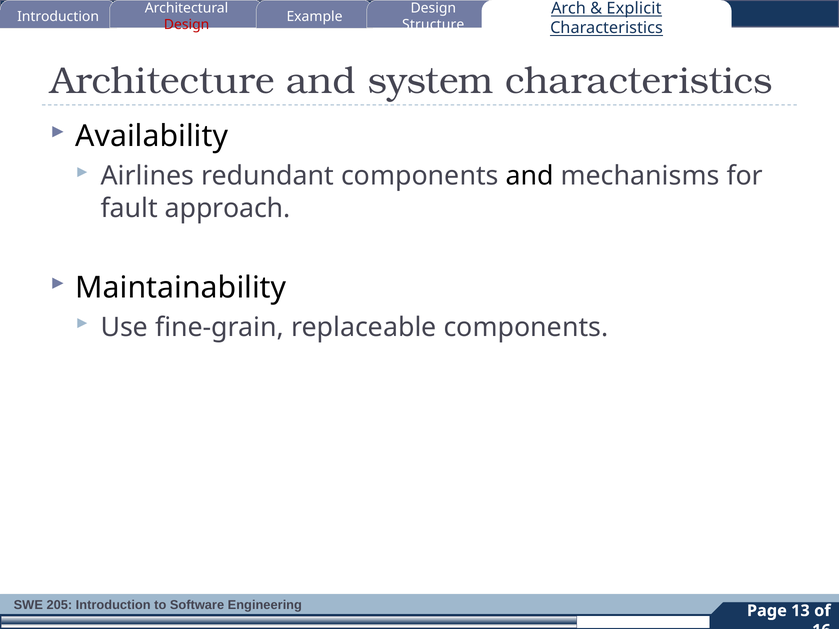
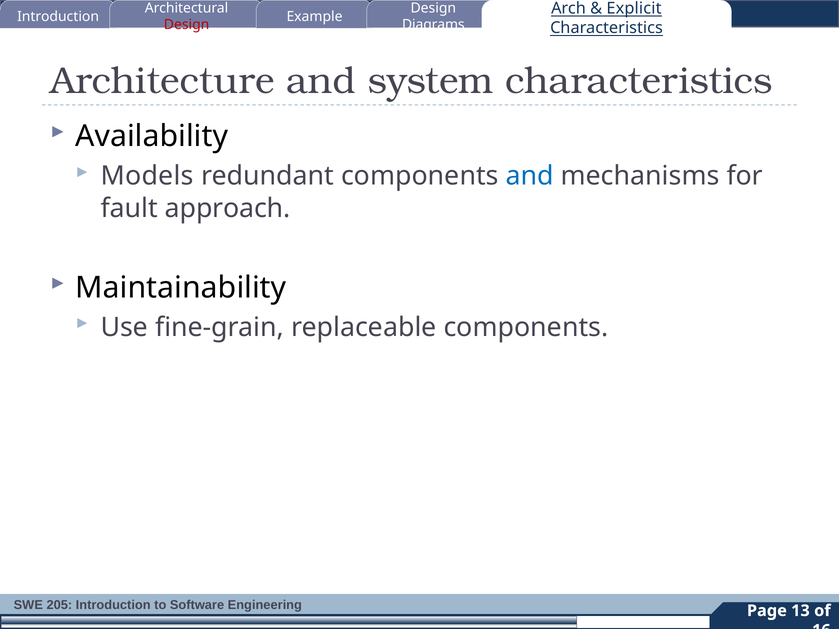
Structure: Structure -> Diagrams (433, 25)
Airlines: Airlines -> Models (147, 176)
and colour: black -> blue (530, 176)
